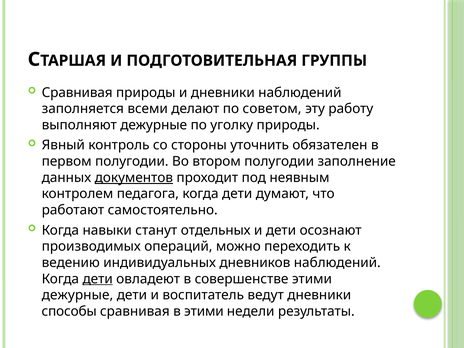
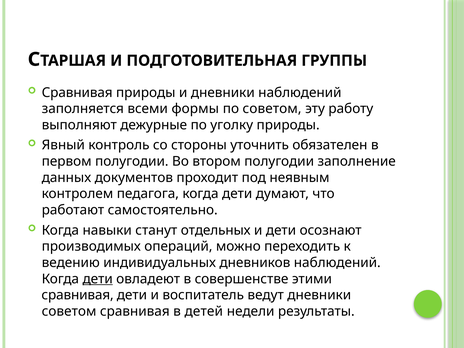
делают: делают -> формы (195, 109)
документов underline: present -> none (134, 178)
дежурные: дежурные -> сравнивая (78, 295)
способы: способы -> советом (69, 311)
в этими: этими -> детей (204, 311)
